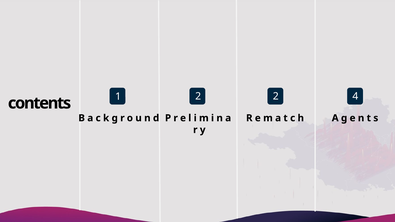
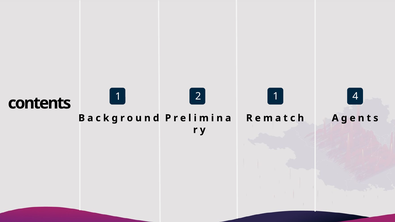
2 2: 2 -> 1 (276, 96)
